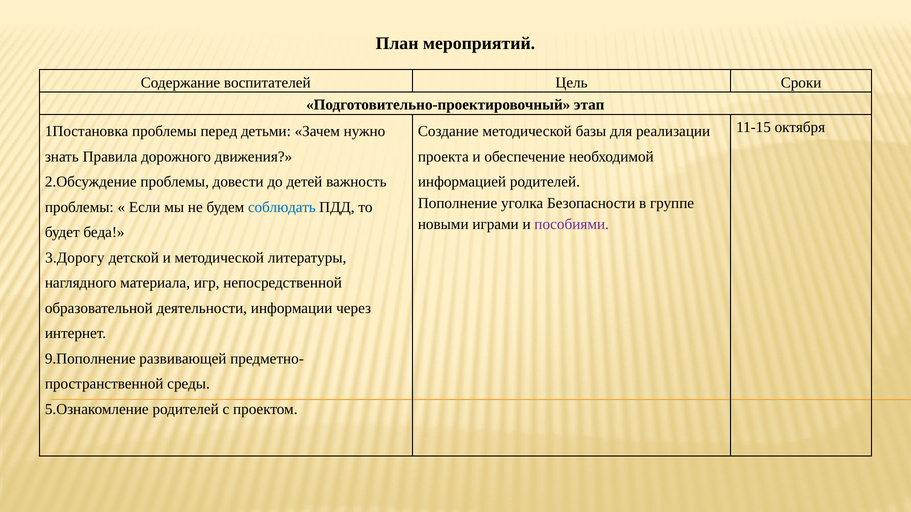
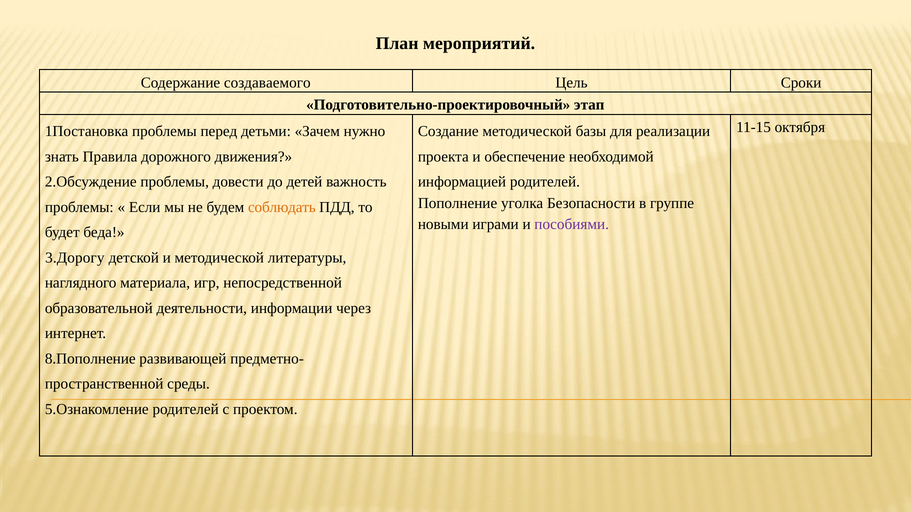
воспитателей: воспитателей -> создаваемого (267, 83)
соблюдать colour: blue -> orange (282, 207)
9.Пополнение: 9.Пополнение -> 8.Пополнение (90, 359)
